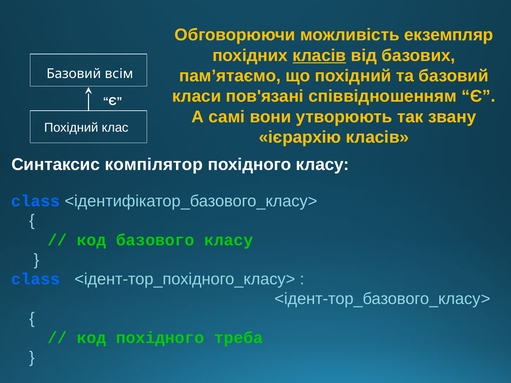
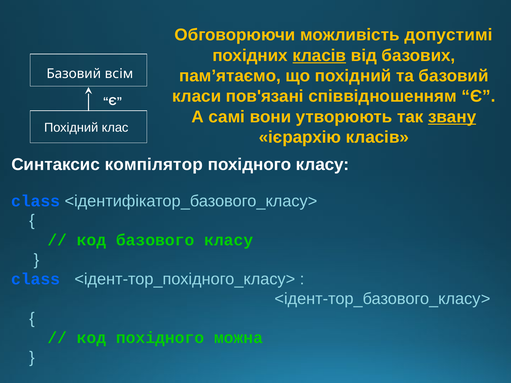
екземпляр: екземпляр -> допустимі (449, 35)
звану underline: none -> present (452, 117)
треба: треба -> можна (238, 338)
